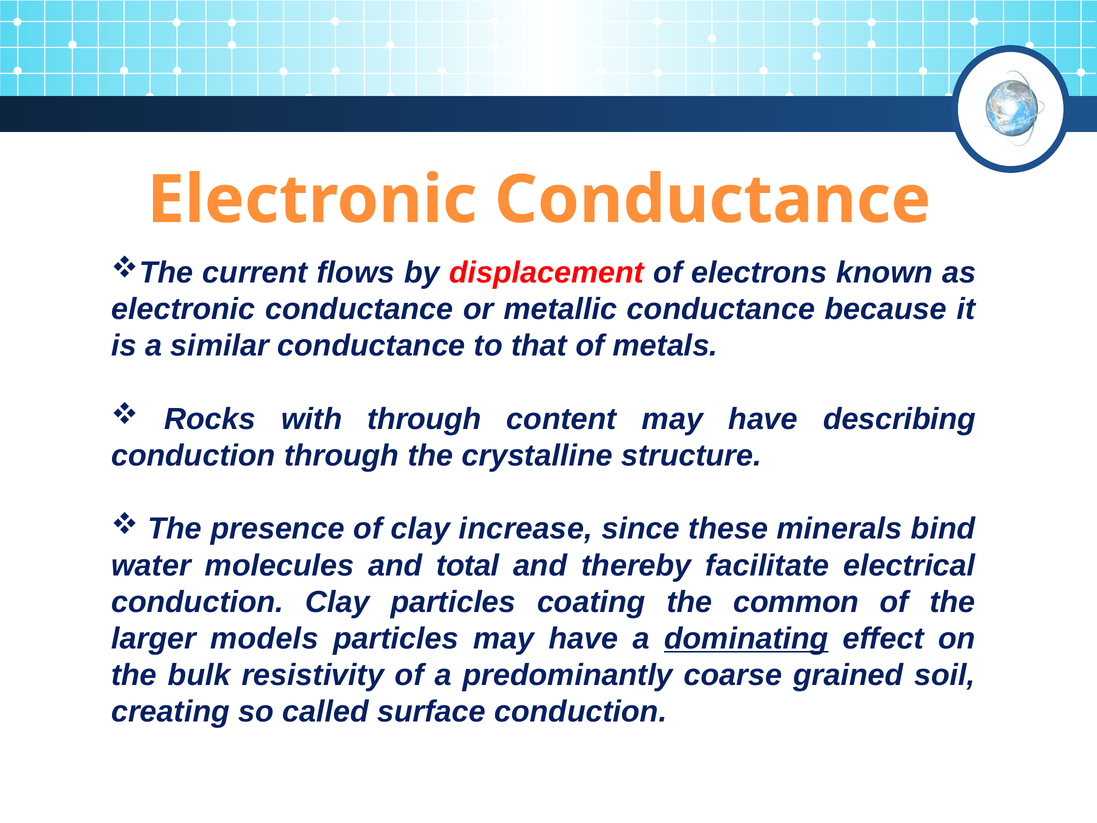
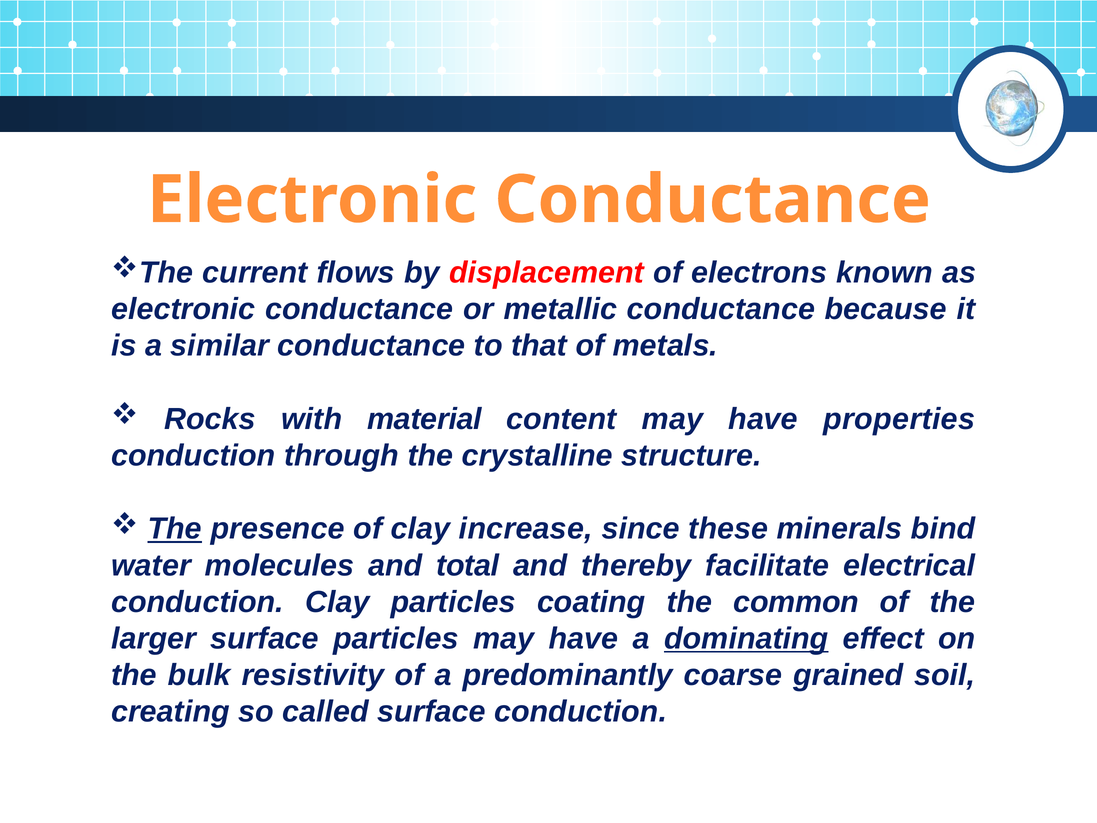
with through: through -> material (424, 419)
describing: describing -> properties (899, 419)
The underline: none -> present (175, 529)
larger models: models -> surface (265, 638)
